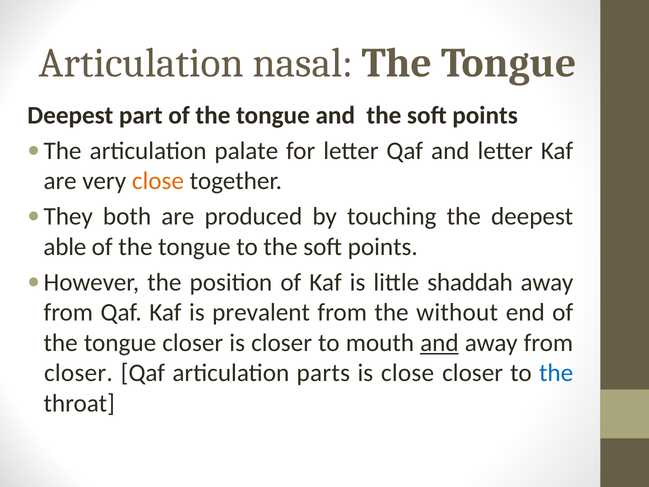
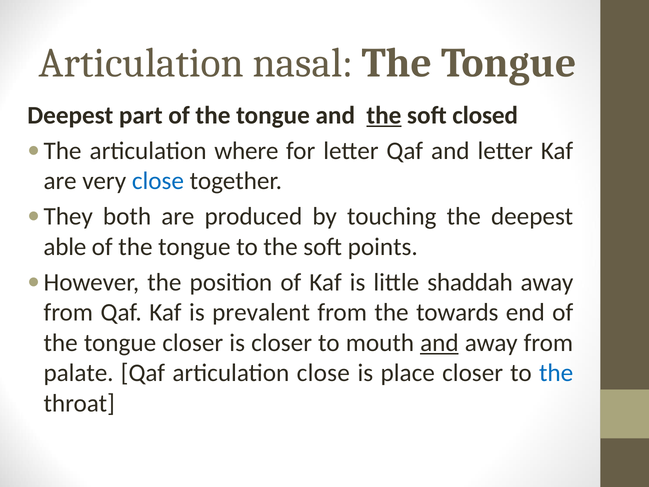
the underline: none -> present (384, 115)
points: points -> closed (485, 115)
palate: palate -> where (246, 151)
close colour: orange -> blue (158, 181)
without: without -> towards (457, 312)
closer: closer -> palate (79, 373)
articulation parts: parts -> close (323, 373)
is close: close -> place (408, 373)
